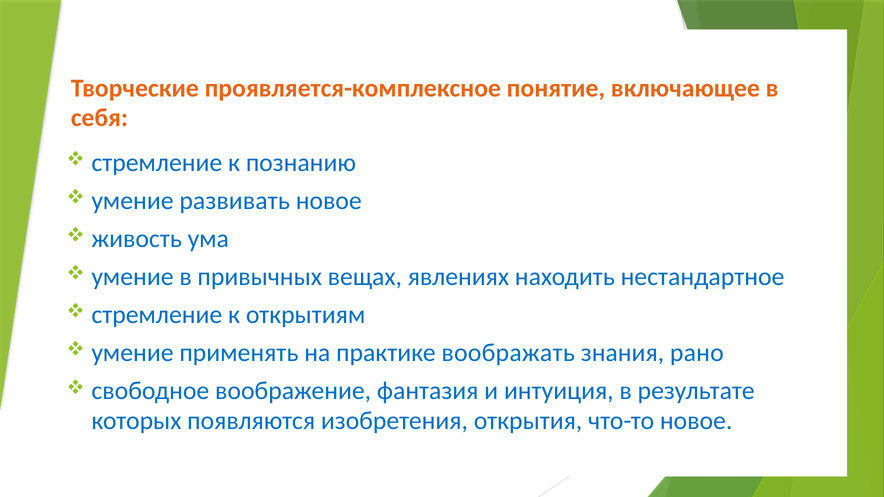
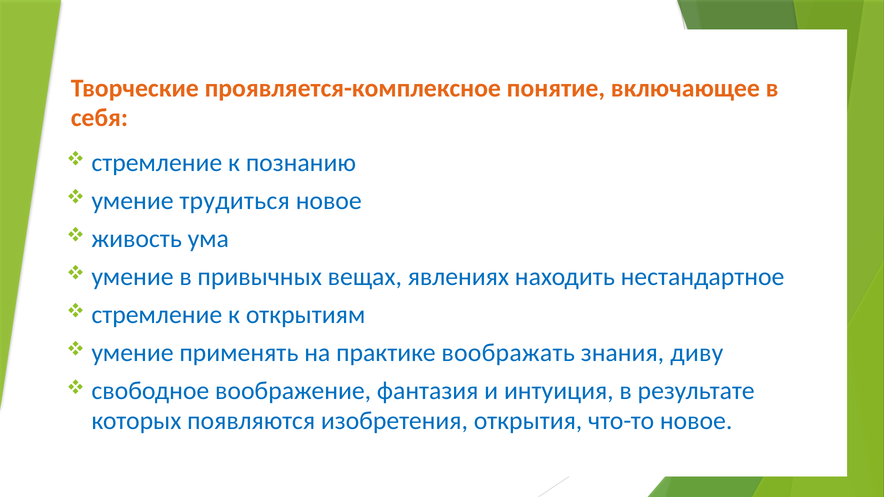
развивать: развивать -> трудиться (235, 201)
рано: рано -> диву (697, 353)
